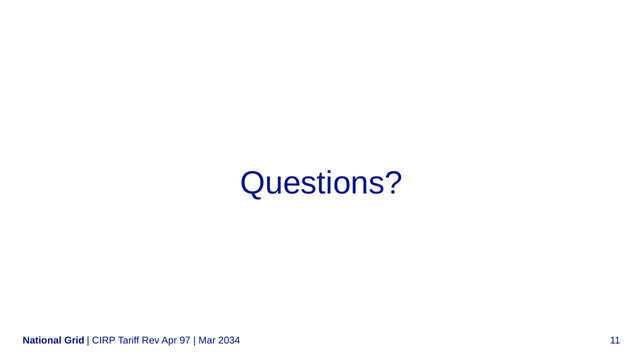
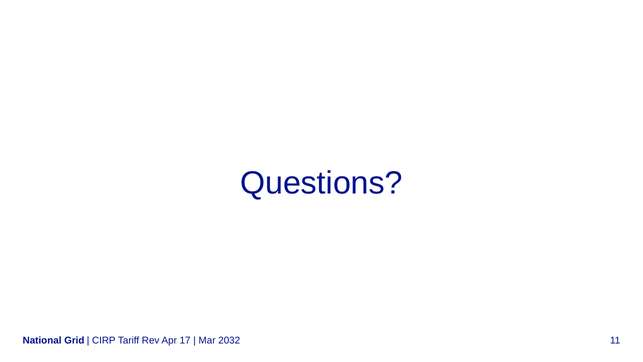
97: 97 -> 17 (185, 340)
2034: 2034 -> 2032 (229, 340)
